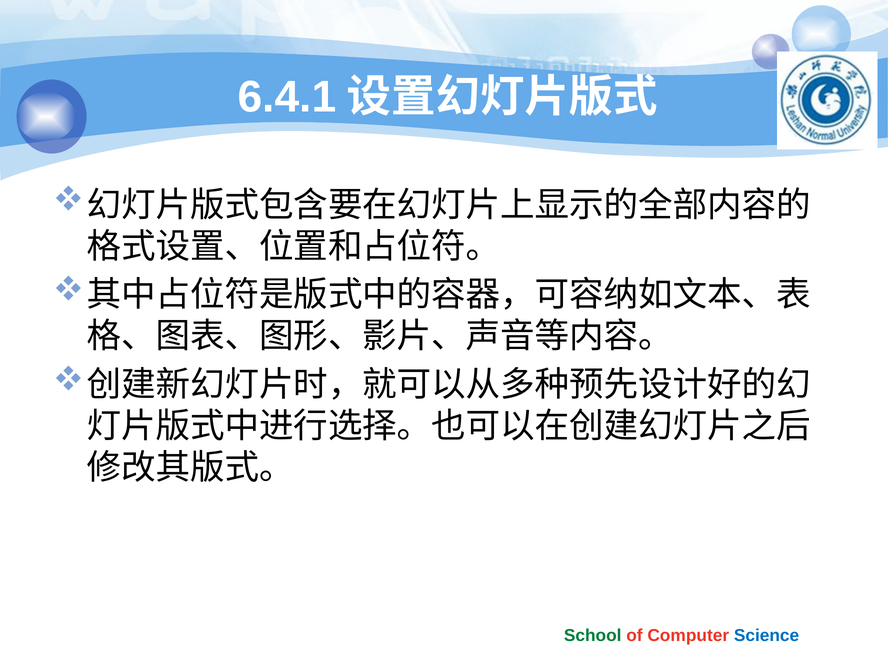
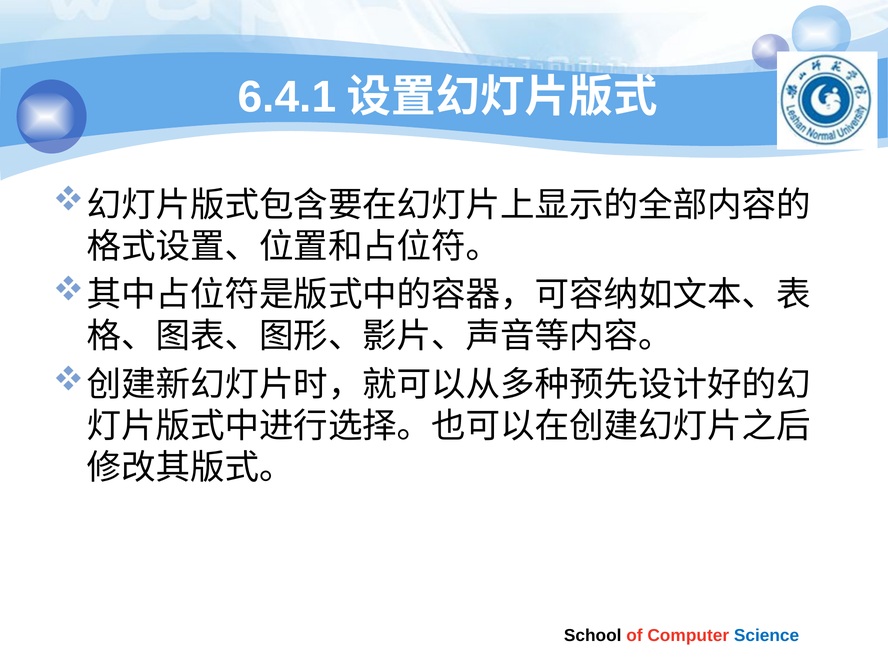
School colour: green -> black (593, 636)
